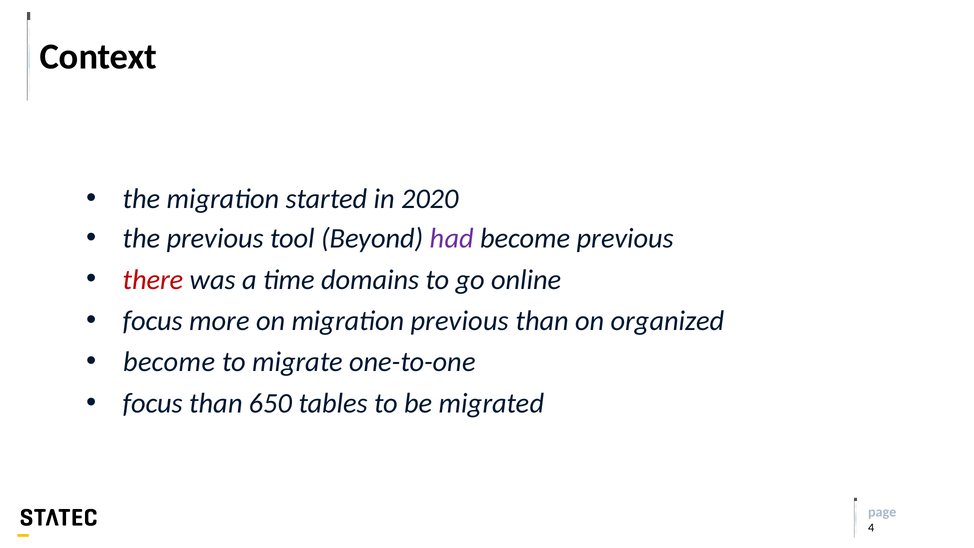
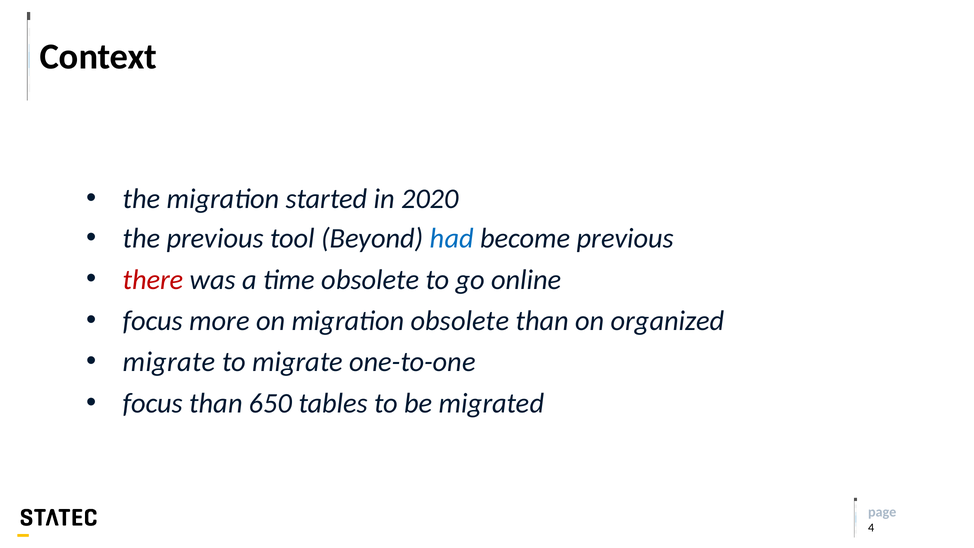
had colour: purple -> blue (452, 238)
time domains: domains -> obsolete (370, 280)
migration previous: previous -> obsolete (460, 321)
become: become -> migrate (169, 362)
